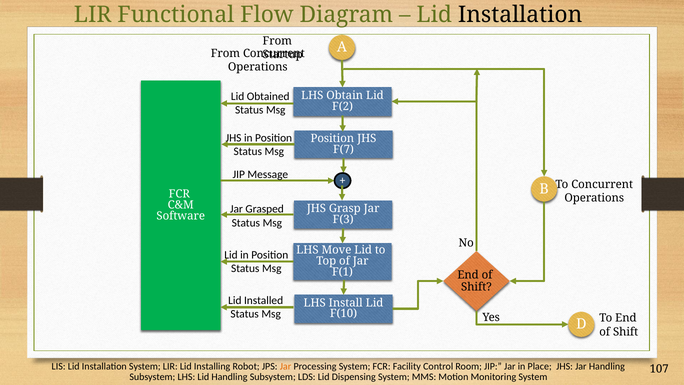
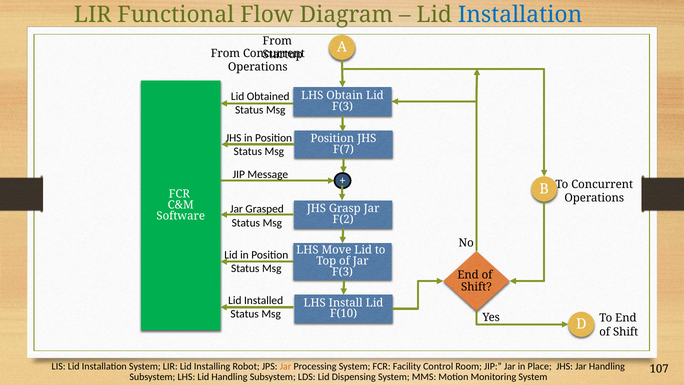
Installation colour: black -> blue (520, 15)
F(2: F(2 -> F(3 (343, 106)
F(3: F(3 -> F(2 (343, 219)
F(1: F(1 -> F(3 (342, 272)
